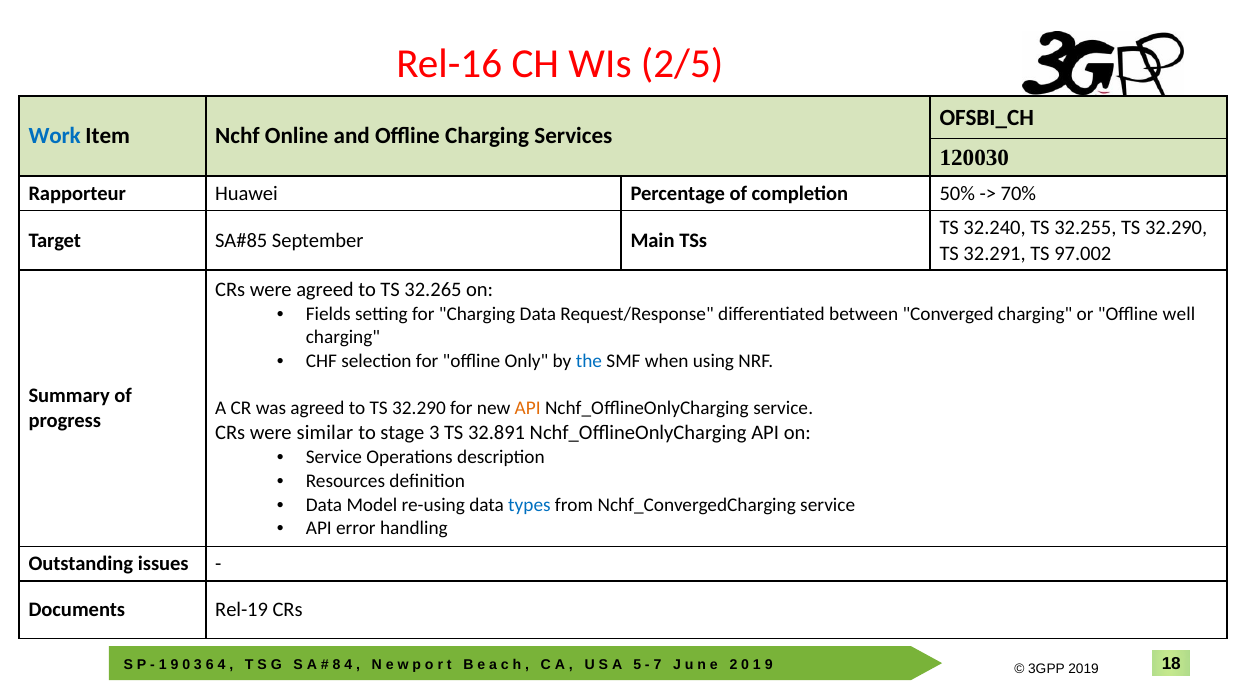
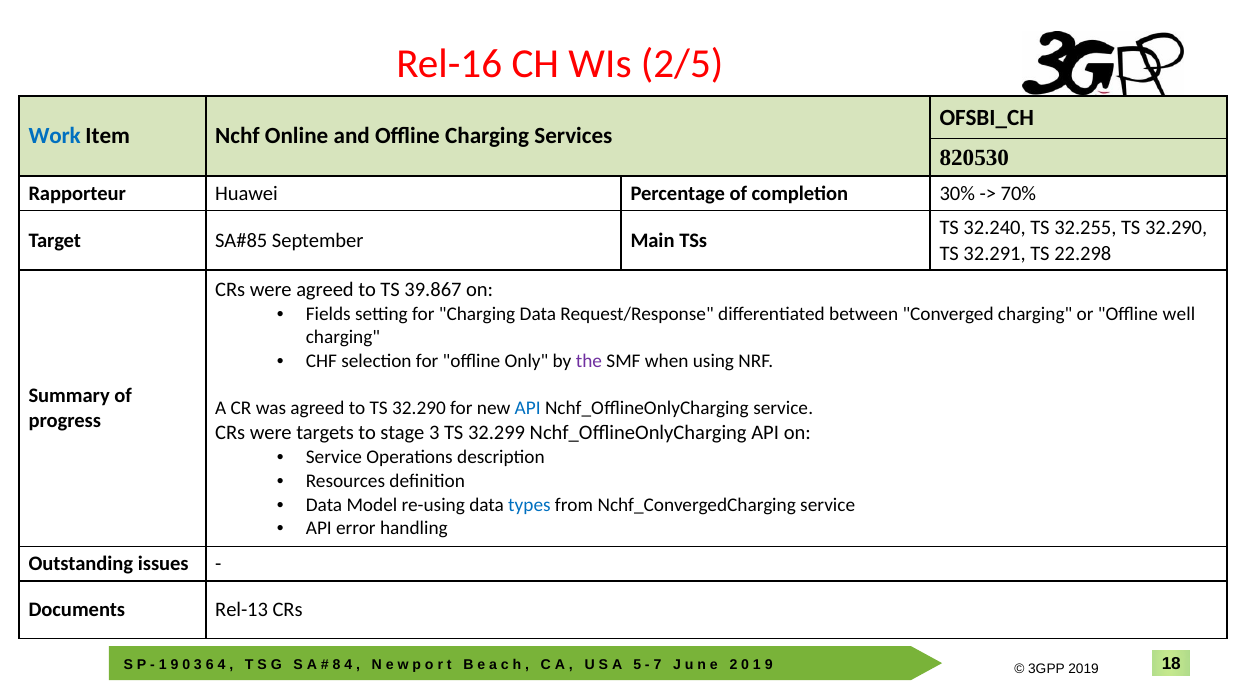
120030: 120030 -> 820530 (974, 158)
50%: 50% -> 30% (957, 194)
97.002: 97.002 -> 22.298 (1083, 253)
32.265: 32.265 -> 39.867 (433, 290)
the colour: blue -> purple (589, 361)
API colour: orange -> blue (528, 408)
similar: similar -> targets (325, 433)
32.891: 32.891 -> 32.299 (497, 433)
Rel-19: Rel-19 -> Rel-13 (242, 610)
